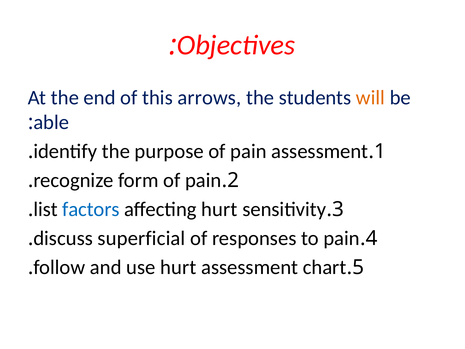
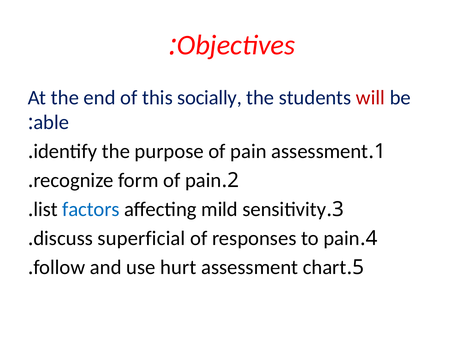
arrows: arrows -> socially (210, 98)
will colour: orange -> red (371, 98)
affecting hurt: hurt -> mild (220, 209)
